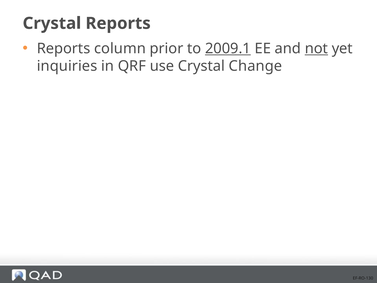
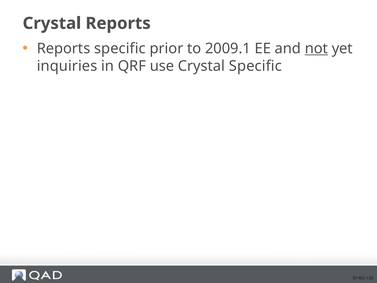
Reports column: column -> specific (120, 48)
2009.1 underline: present -> none (228, 48)
Crystal Change: Change -> Specific (255, 66)
